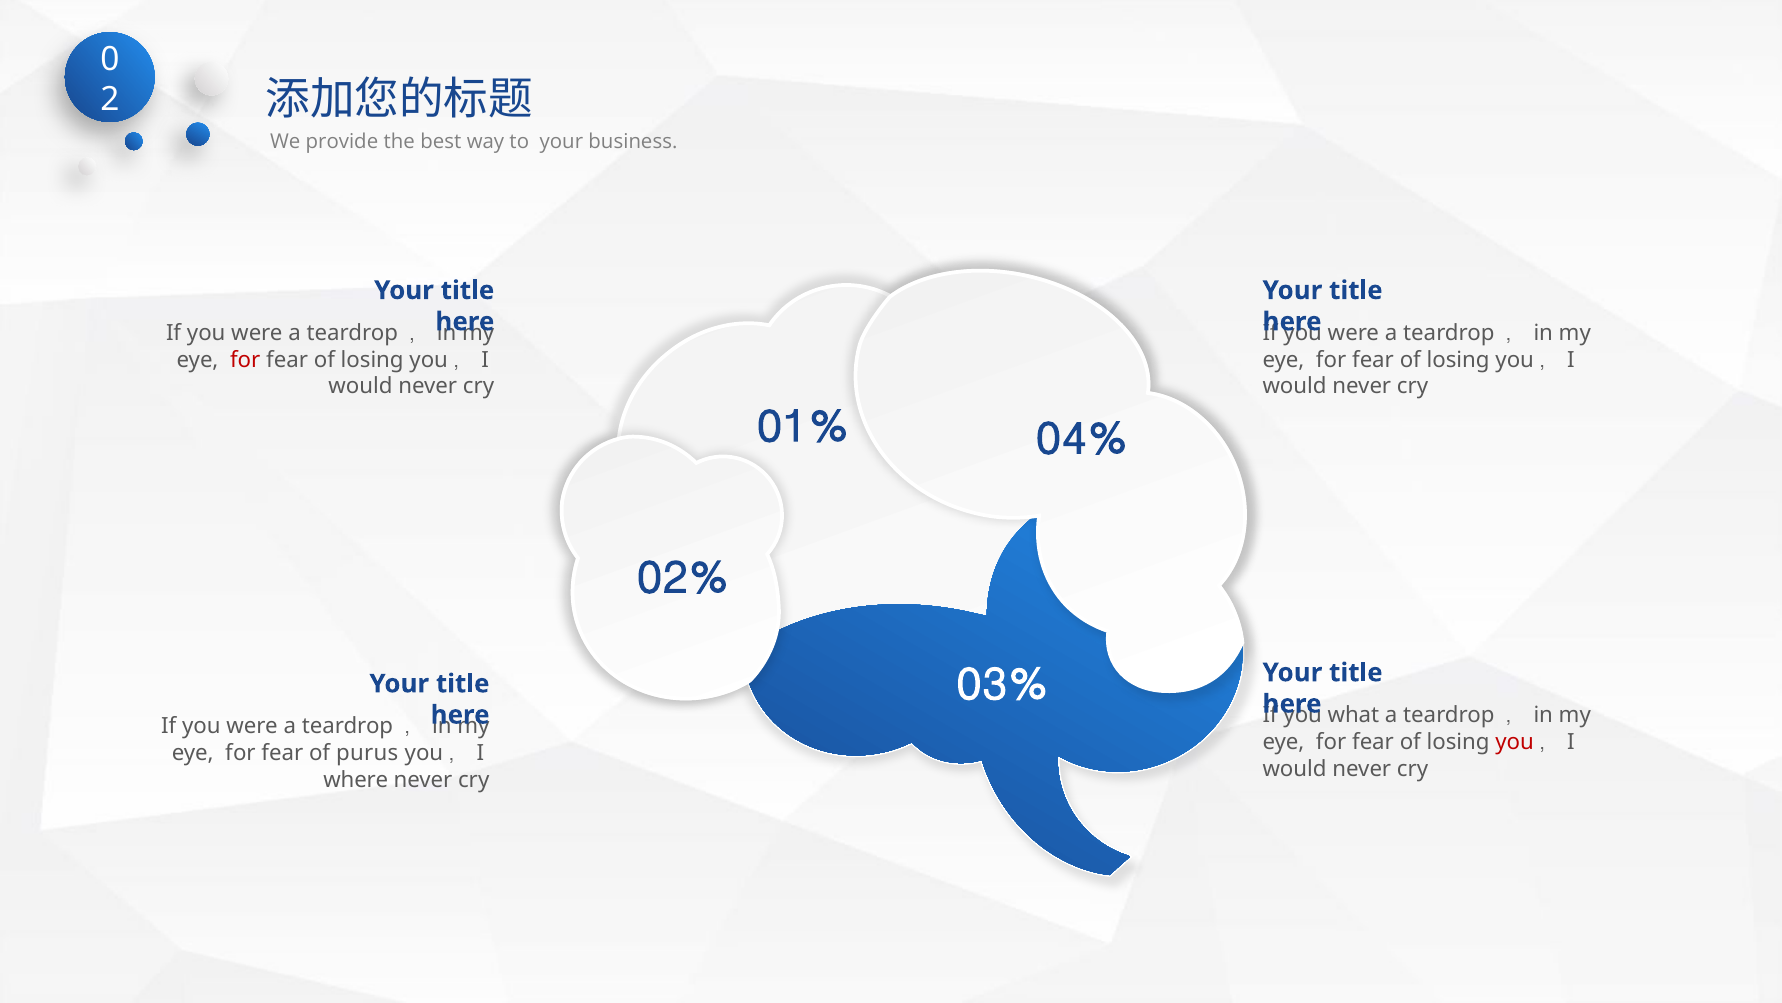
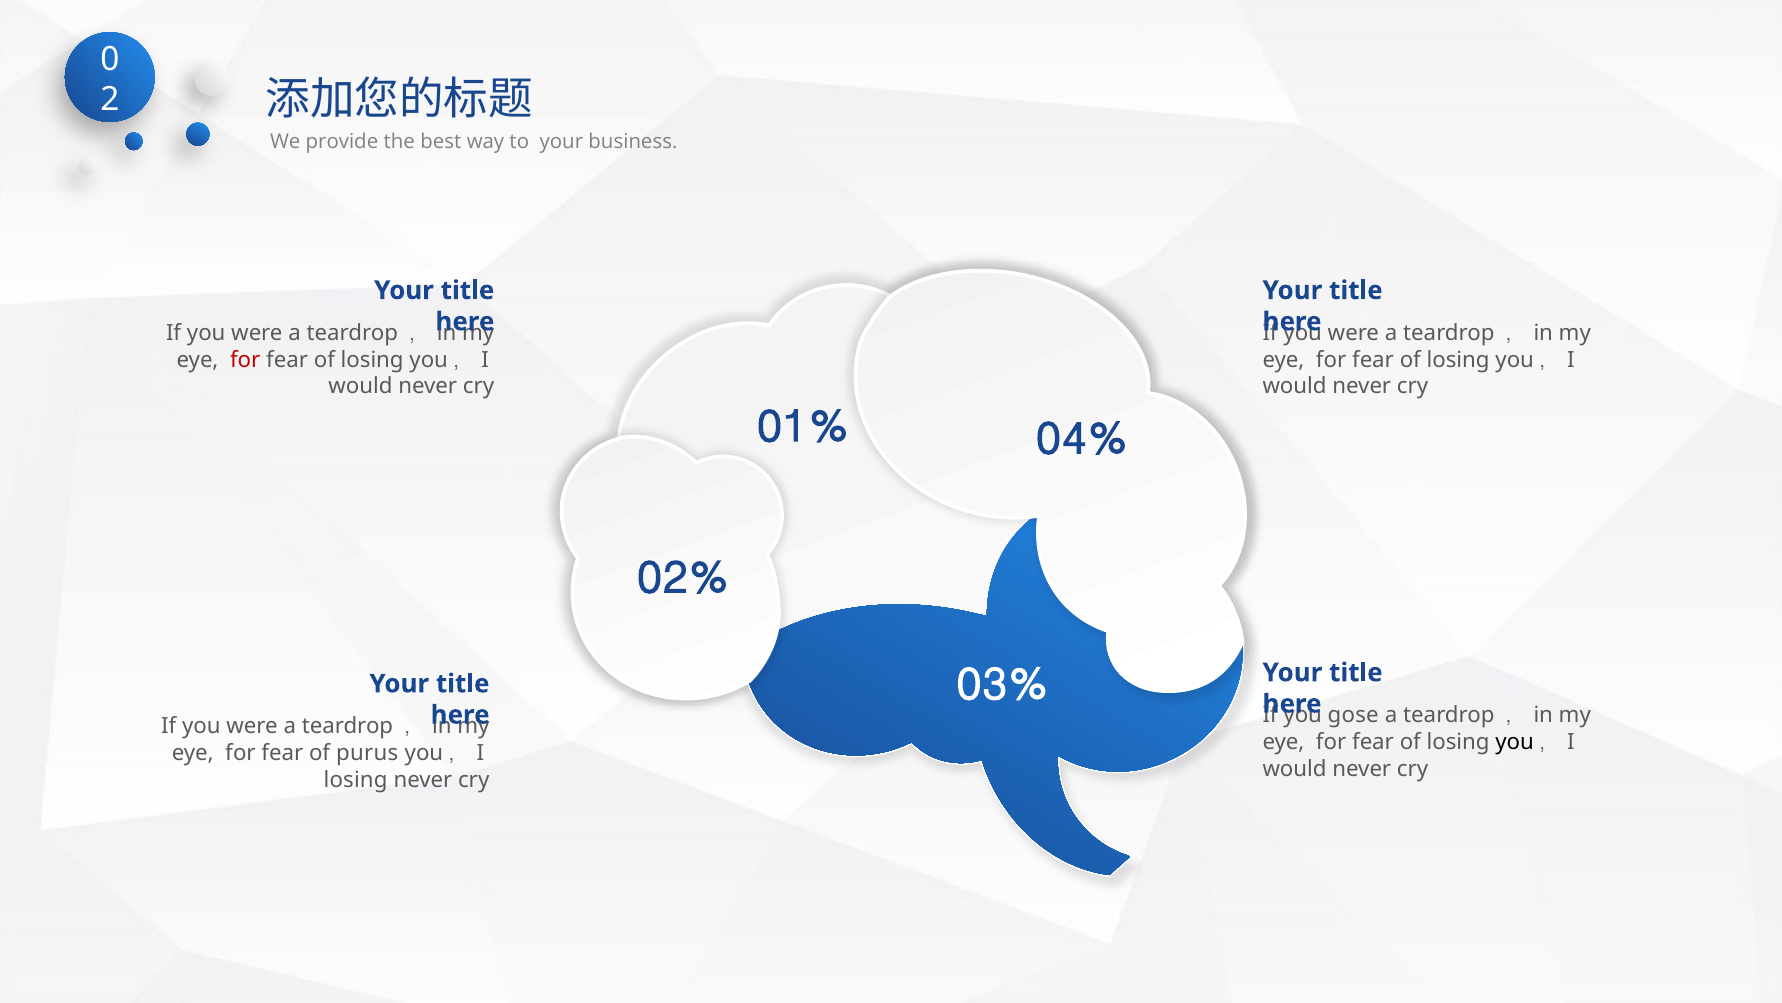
what: what -> gose (1353, 715)
you colour: red -> black (1515, 742)
where: where -> losing (356, 779)
